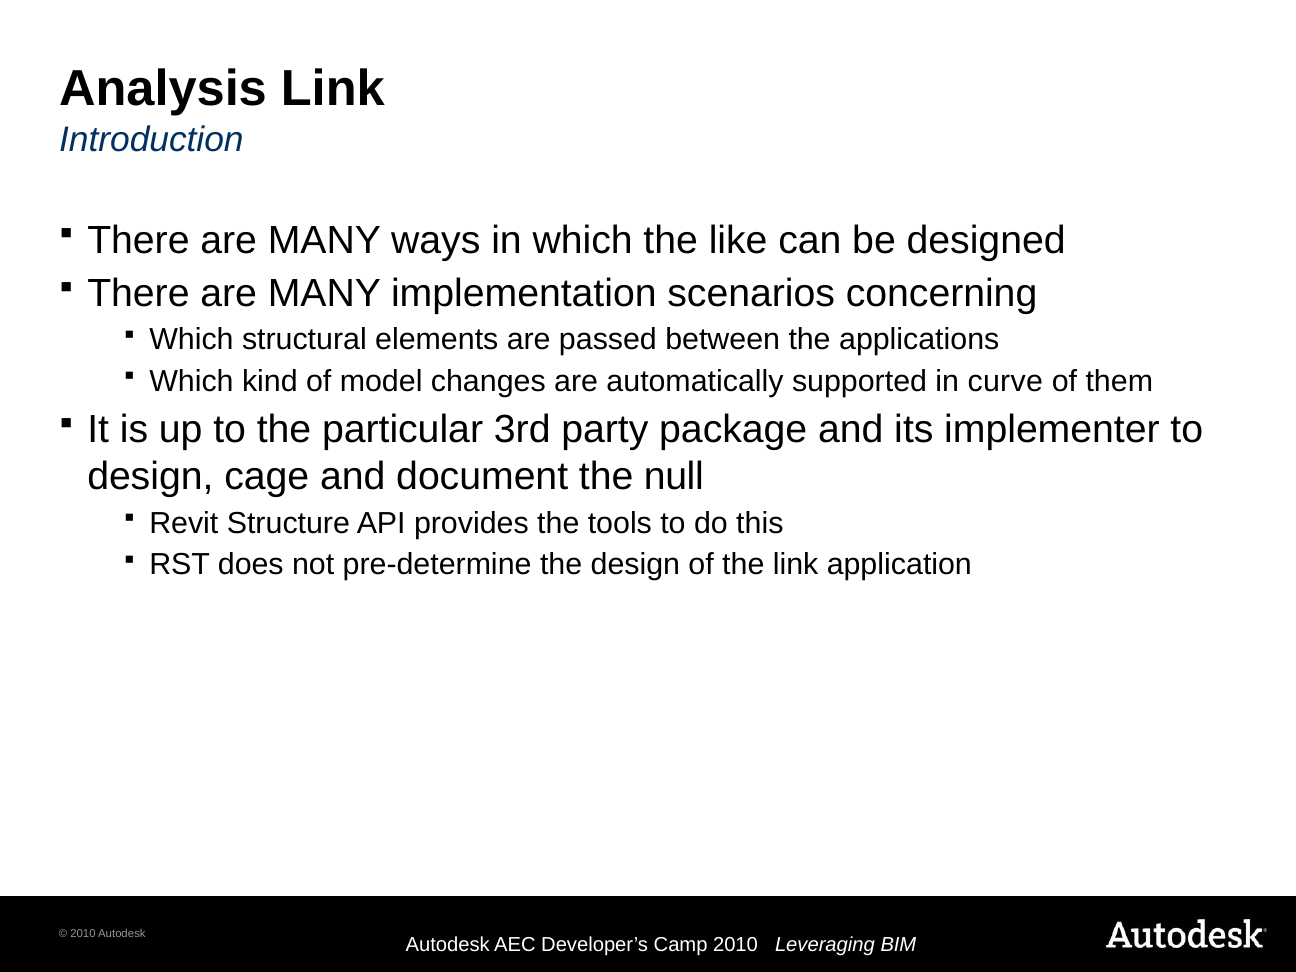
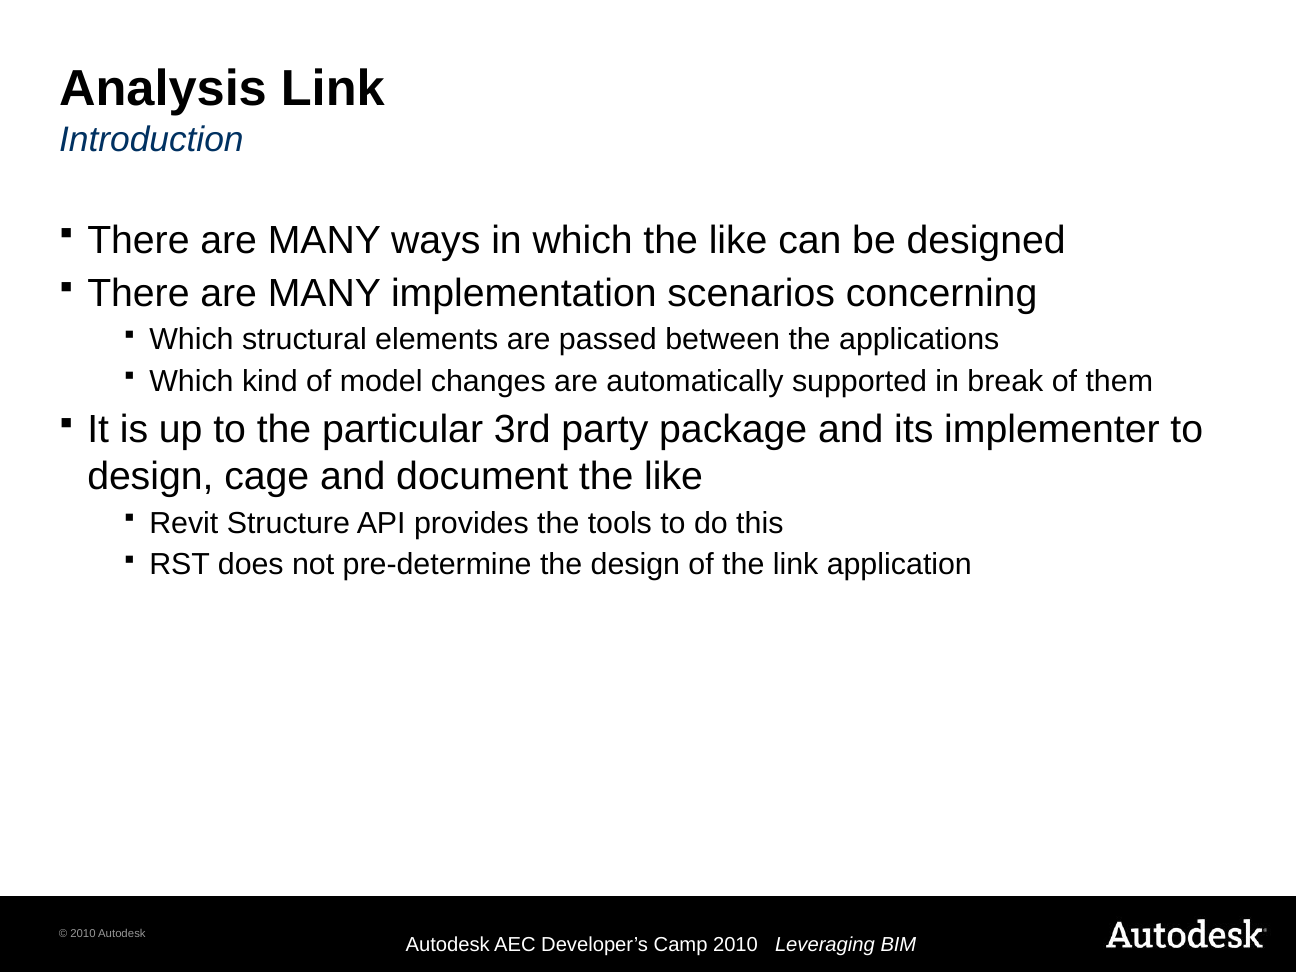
curve: curve -> break (1005, 381)
document the null: null -> like (674, 477)
